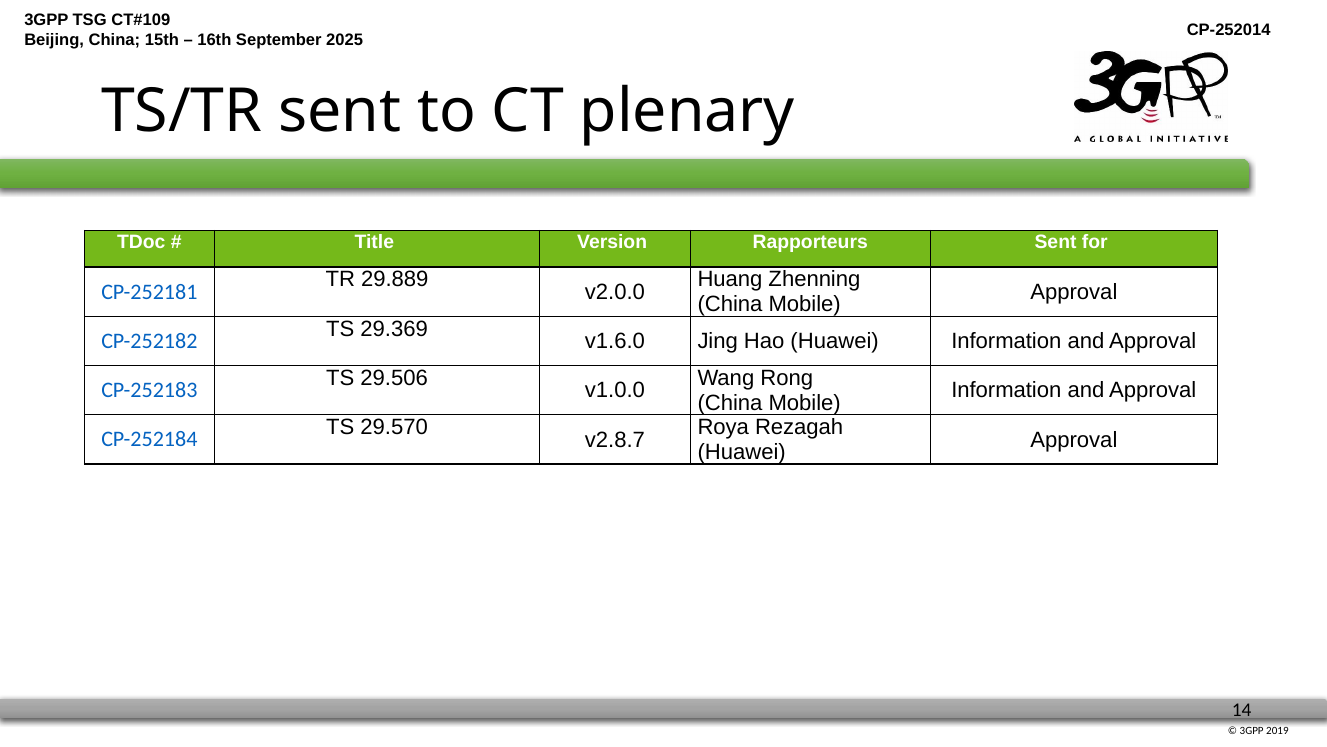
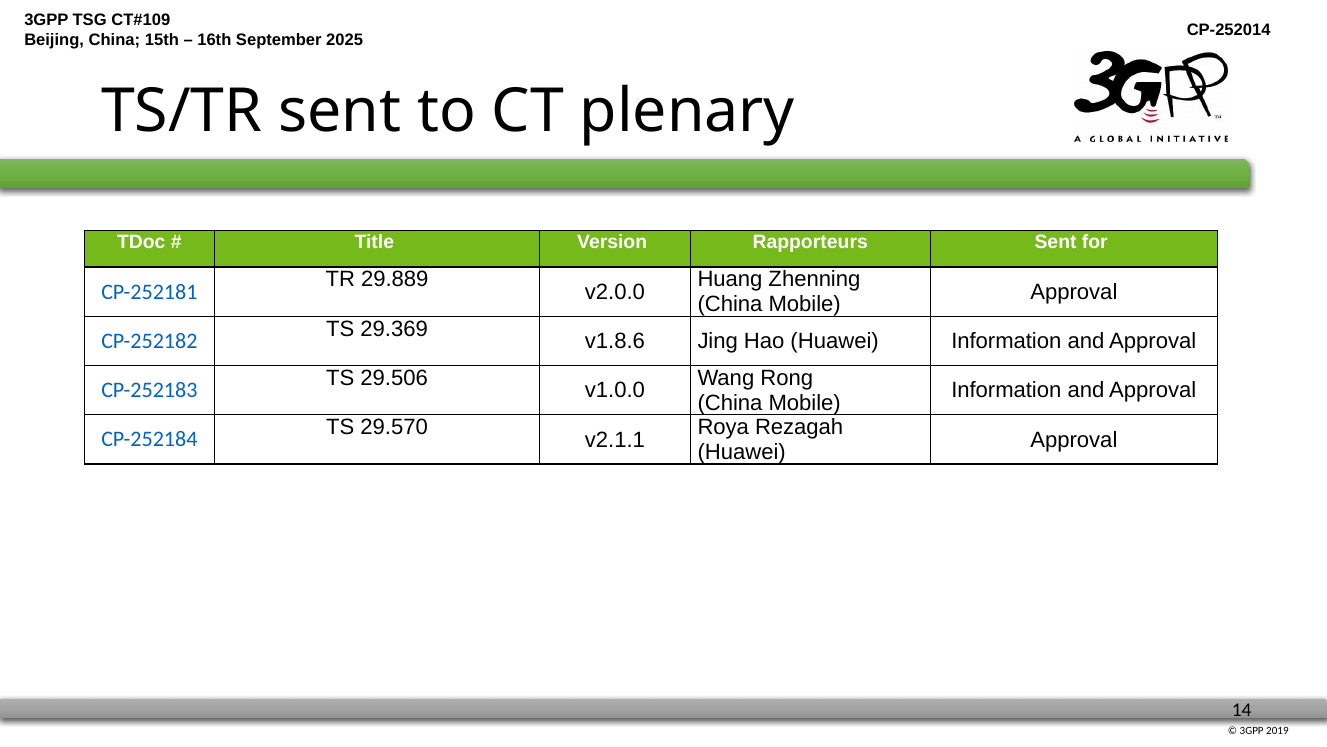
v1.6.0: v1.6.0 -> v1.8.6 (615, 341)
v2.8.7: v2.8.7 -> v2.1.1 (615, 439)
